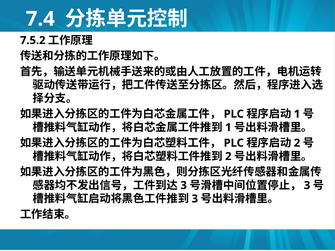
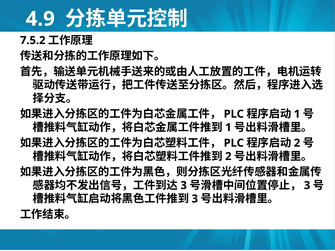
7.4: 7.4 -> 4.9 (40, 19)
